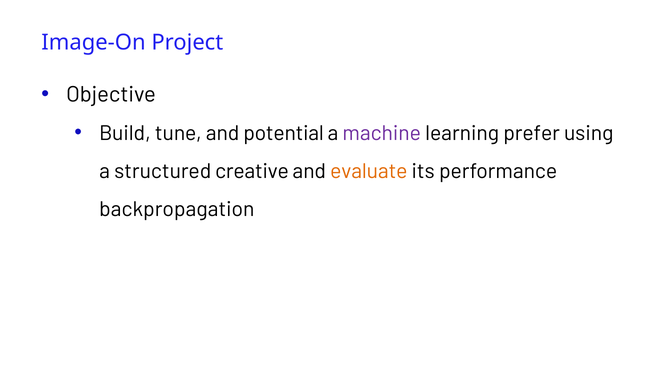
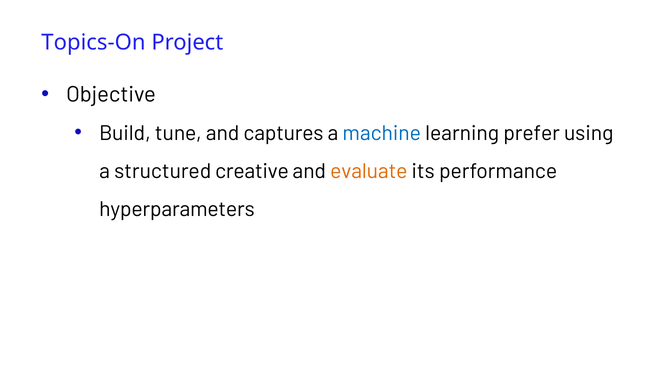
Image-On: Image-On -> Topics-On (93, 42)
potential: potential -> captures (284, 133)
machine colour: purple -> blue (382, 133)
backpropagation: backpropagation -> hyperparameters (177, 209)
